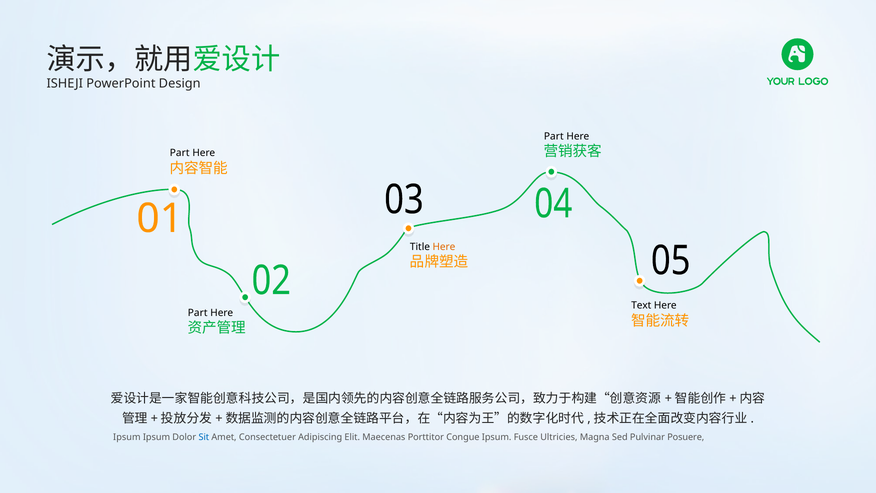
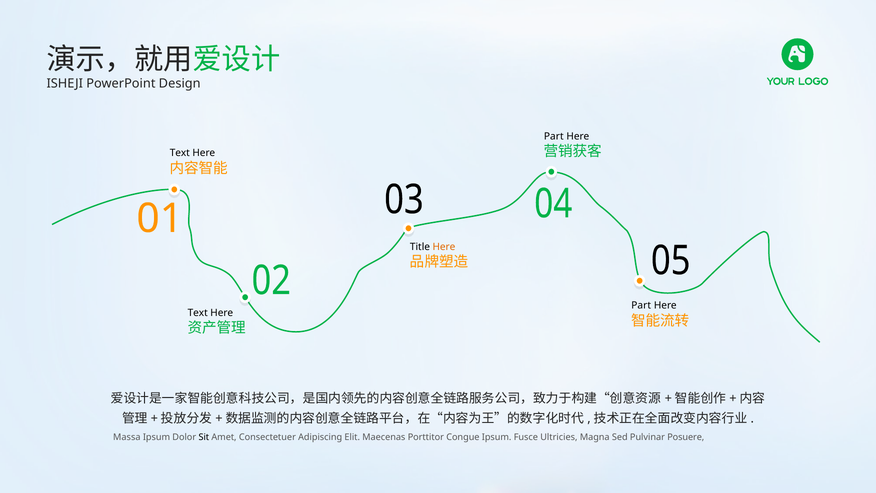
Part: Part -> Text (180, 153)
Text: Text -> Part (641, 306)
Part: Part -> Text (198, 313)
Ipsum: Ipsum -> Massa (127, 437)
Sit colour: blue -> black (204, 437)
